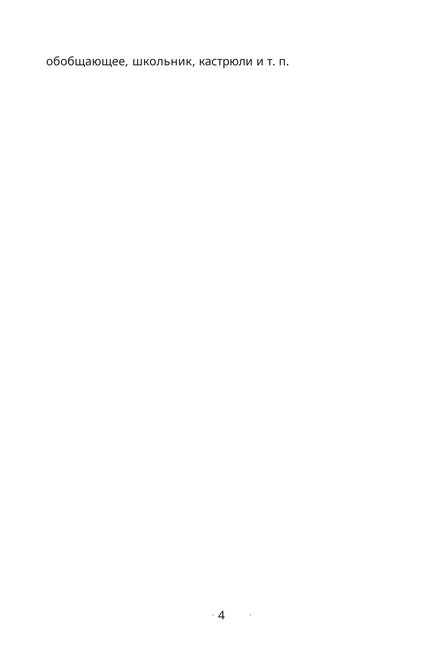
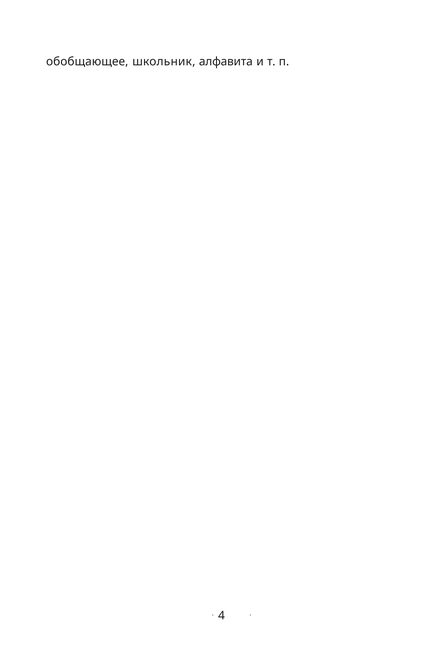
кастрюли: кастрюли -> алфавита (226, 62)
